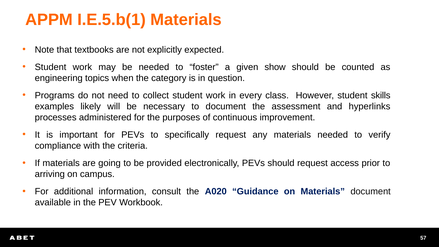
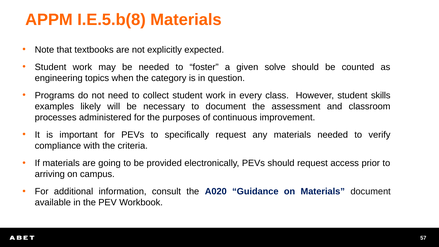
I.E.5.b(1: I.E.5.b(1 -> I.E.5.b(8 (112, 20)
show: show -> solve (275, 67)
hyperlinks: hyperlinks -> classroom (370, 106)
